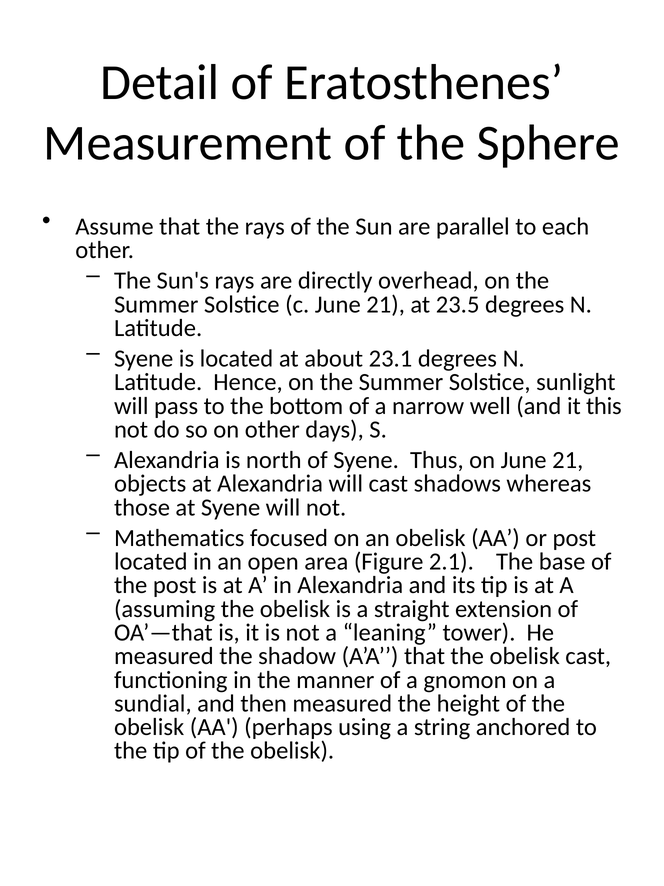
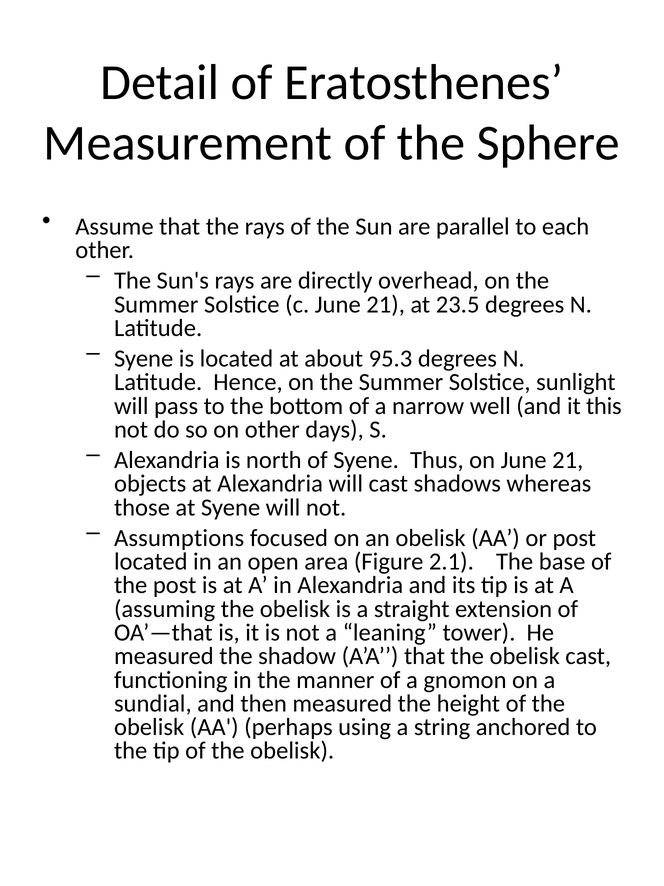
23.1: 23.1 -> 95.3 (390, 358)
Mathematics: Mathematics -> Assumptions (179, 538)
